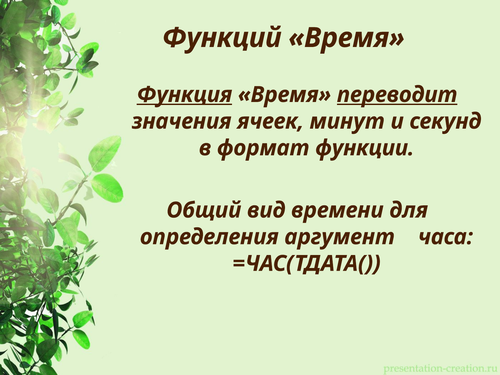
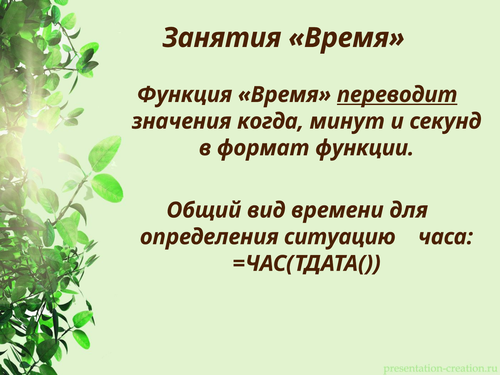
Функций: Функций -> Занятия (222, 38)
Функция underline: present -> none (184, 95)
ячеек: ячеек -> когда (271, 121)
аргумент: аргумент -> ситуацию (340, 237)
